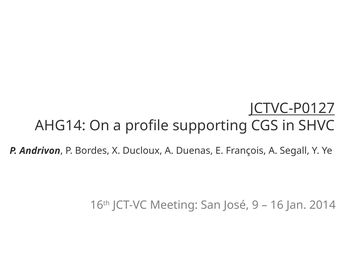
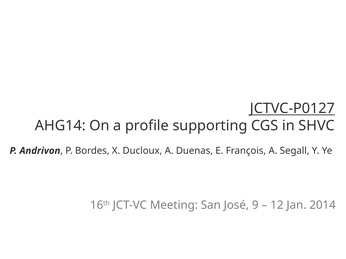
16: 16 -> 12 (277, 205)
